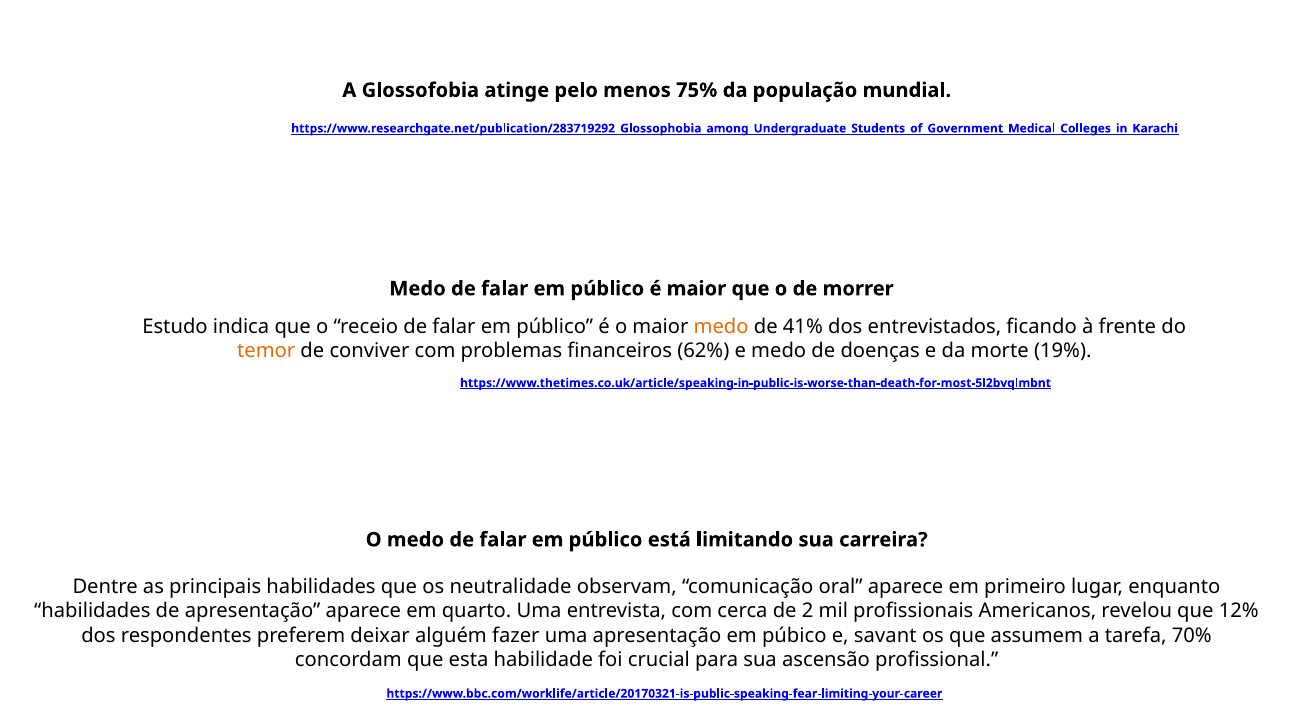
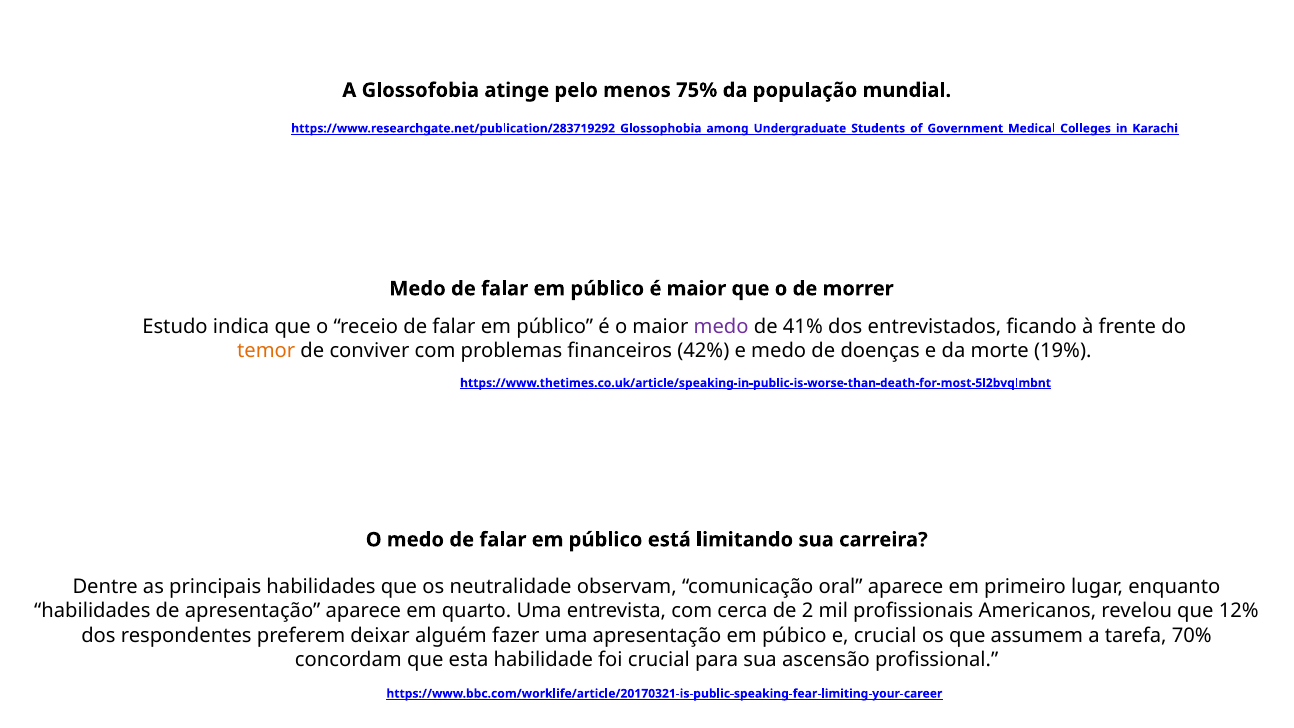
medo colour: orange -> purple (721, 326)
62%: 62% -> 42% (703, 351)
e savant: savant -> crucial (885, 635)
